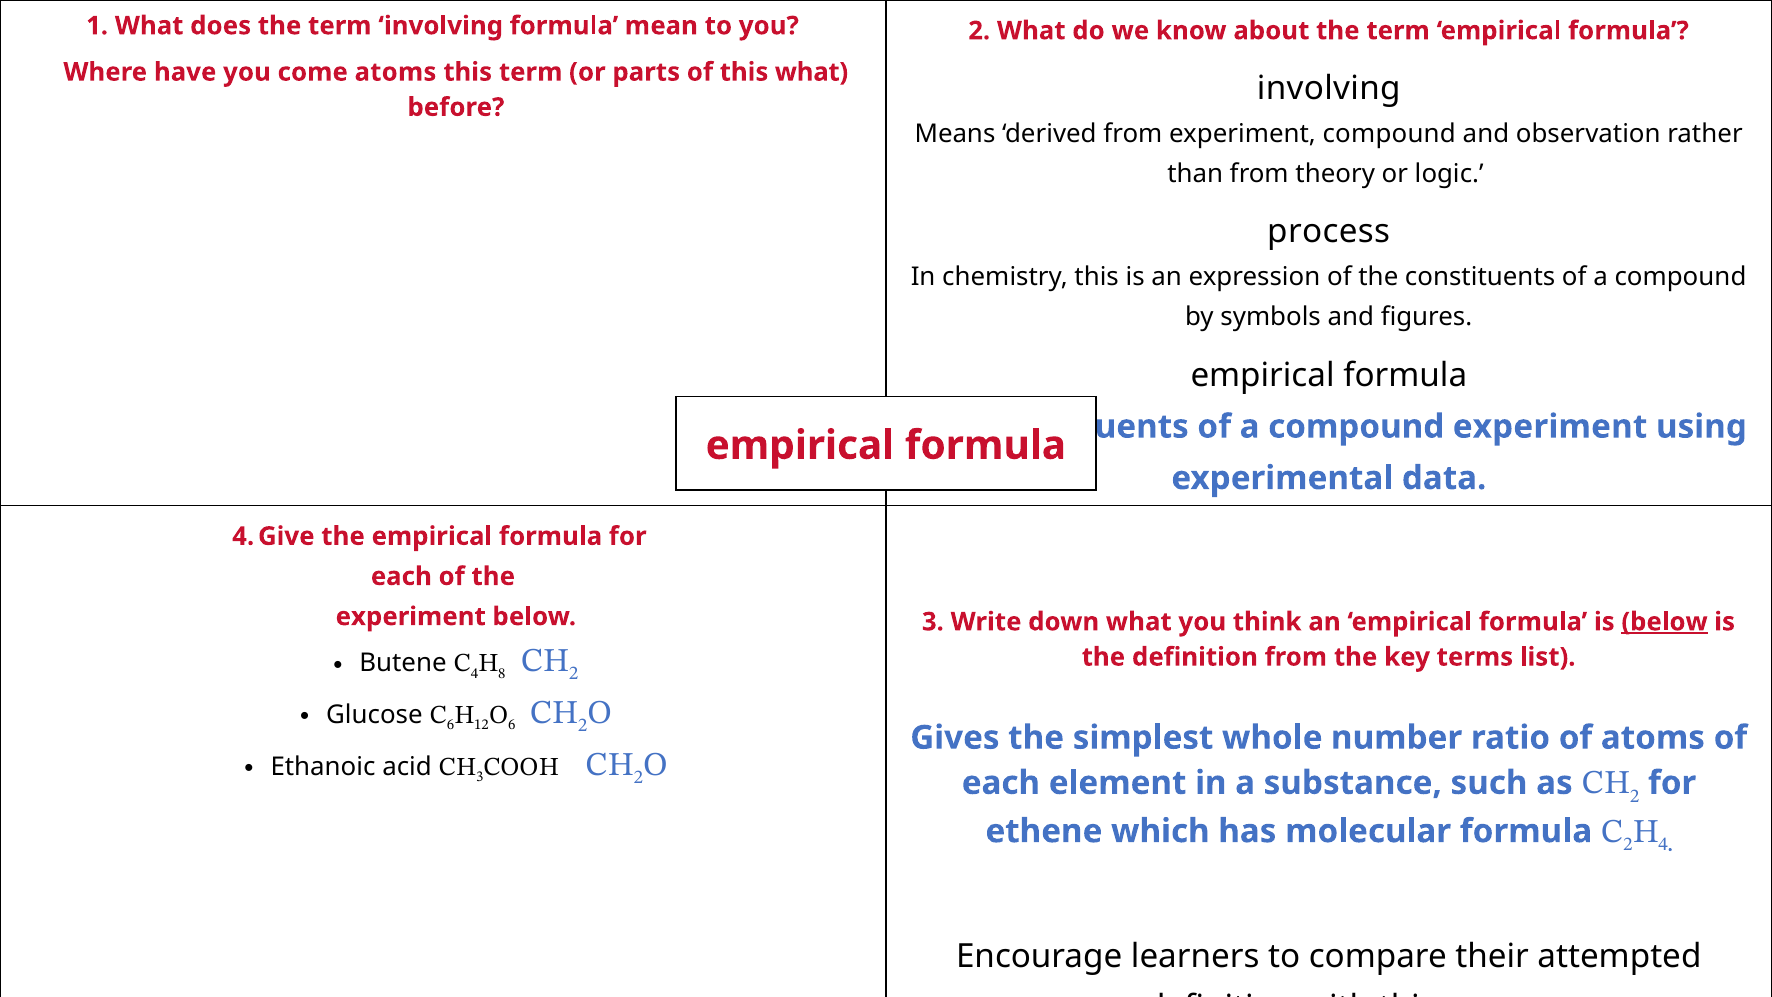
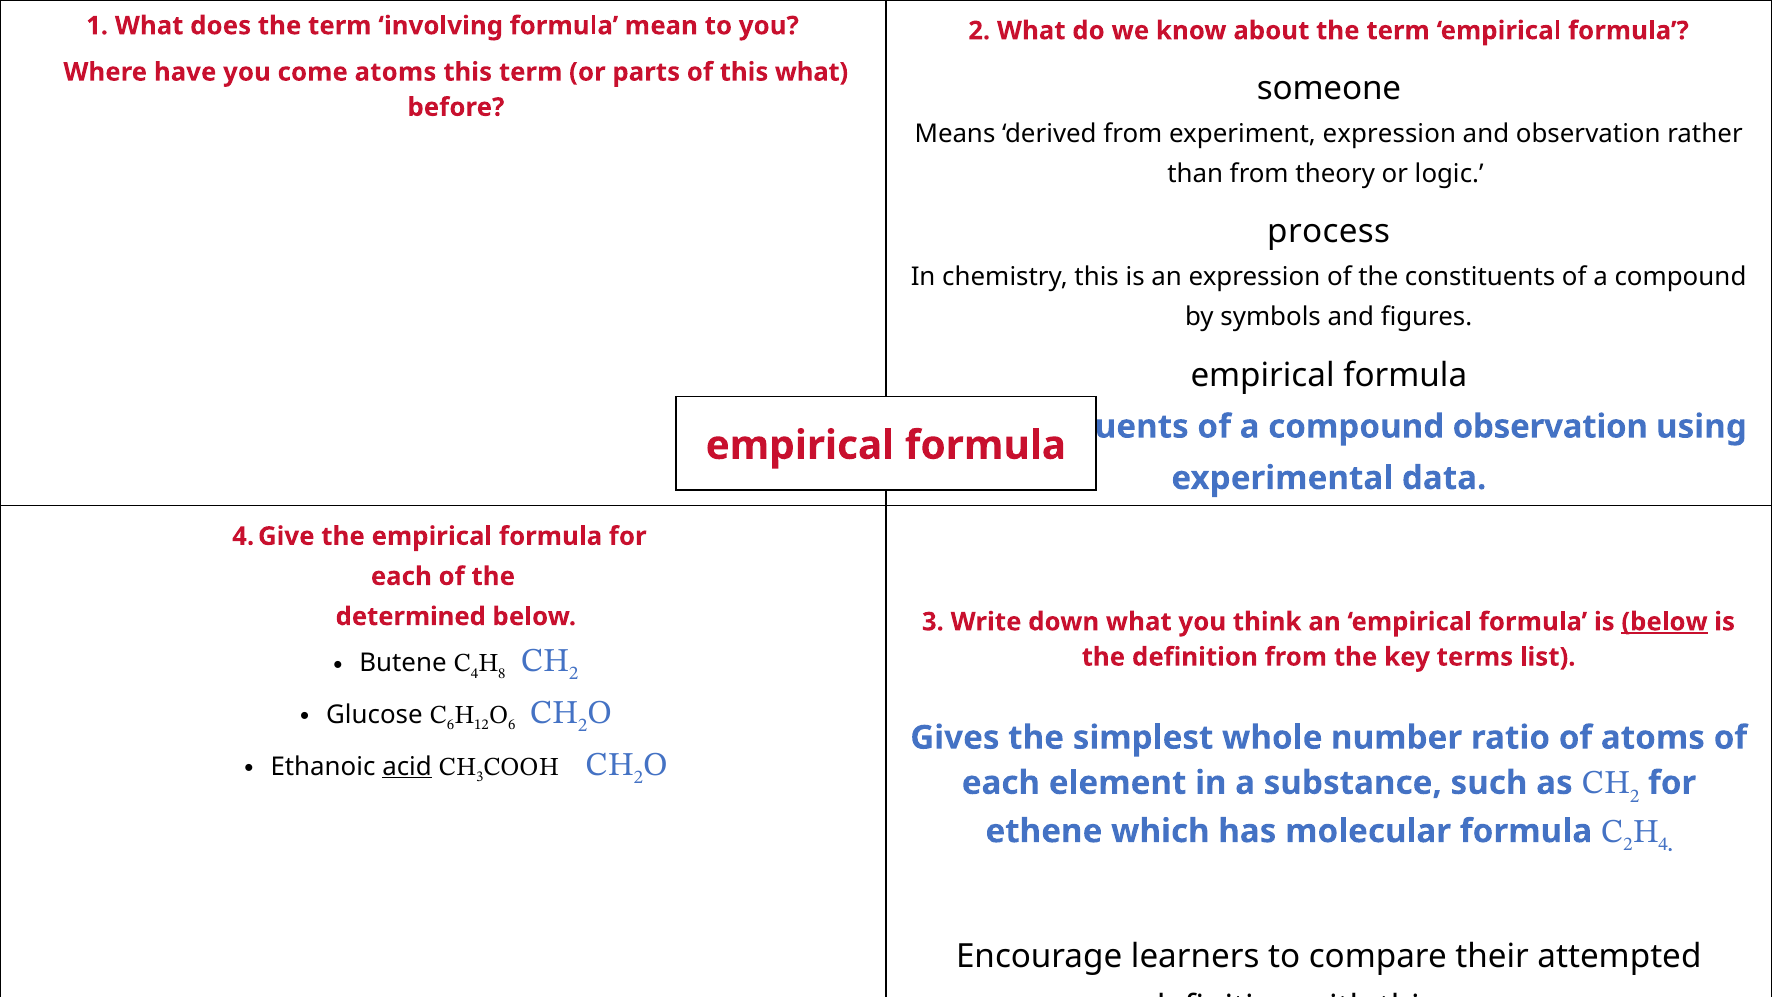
involving: involving -> someone (1329, 89)
experiment compound: compound -> expression (1389, 134)
compound experiment: experiment -> observation (1550, 427)
experiment: experiment -> determined (411, 616)
acid underline: none -> present (407, 766)
